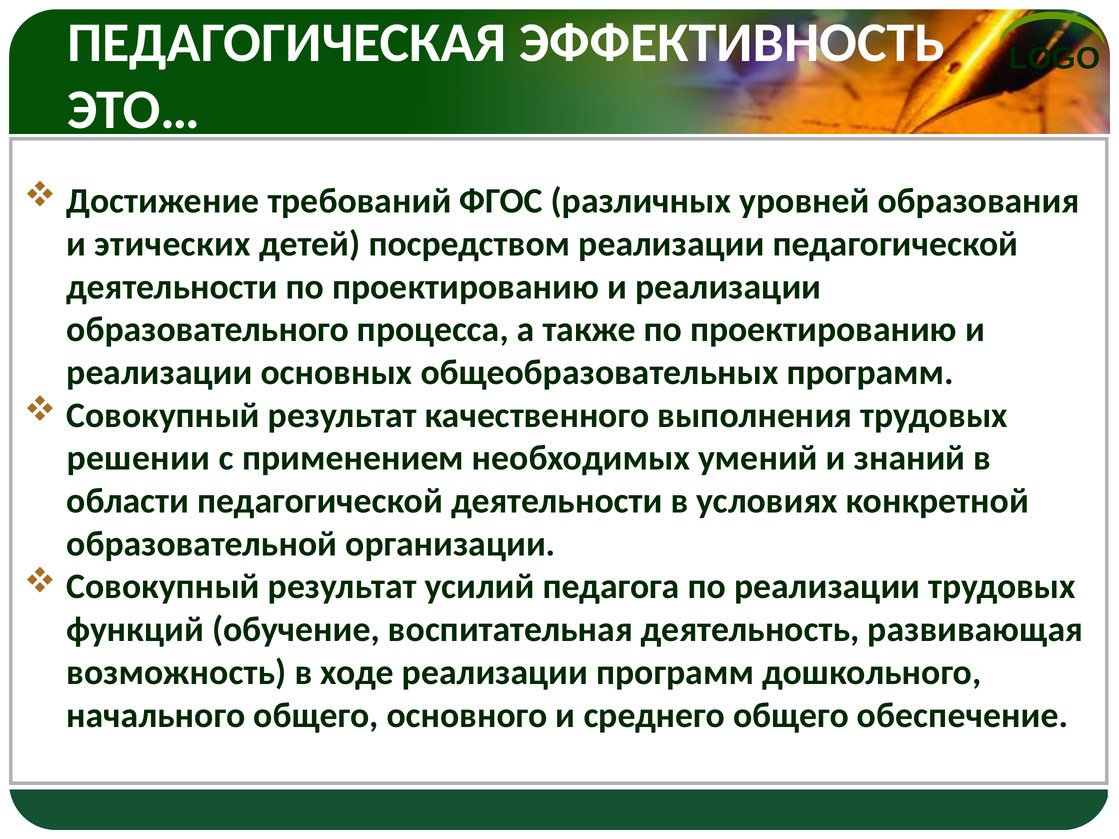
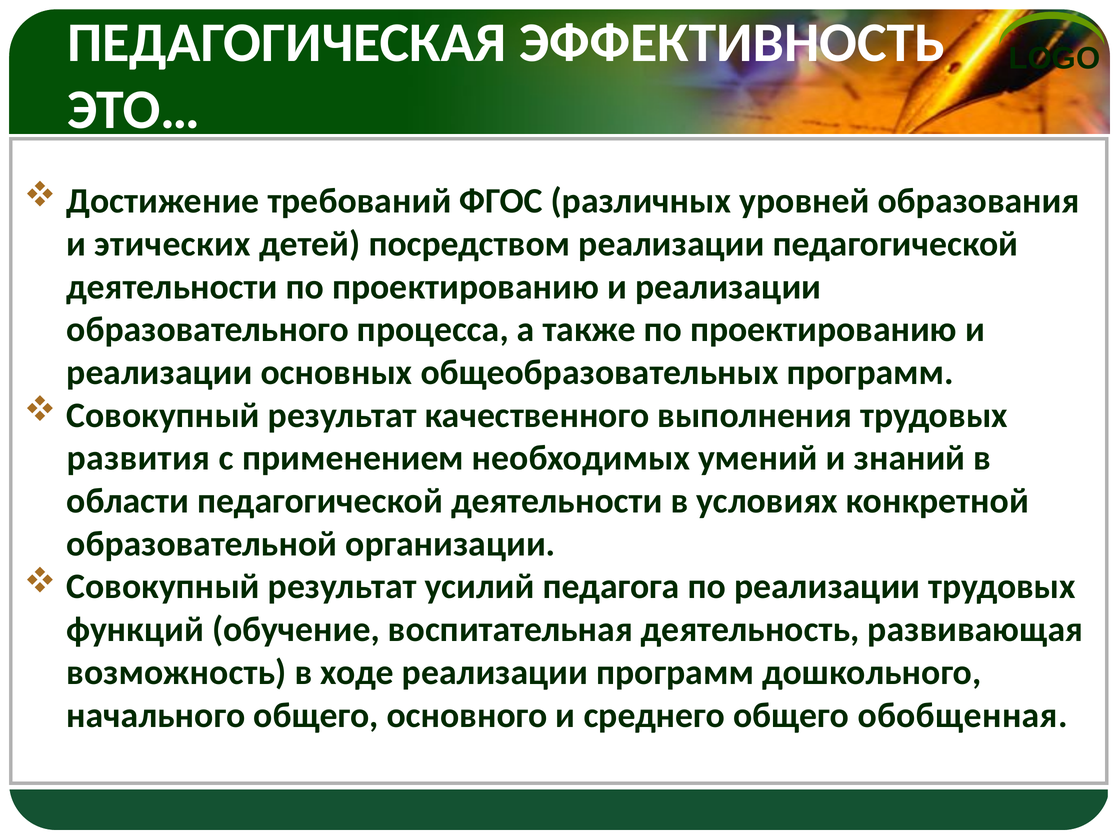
решении: решении -> развития (138, 458)
обеспечение: обеспечение -> обобщенная (963, 715)
